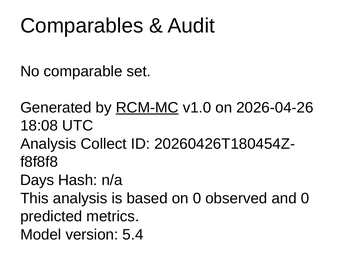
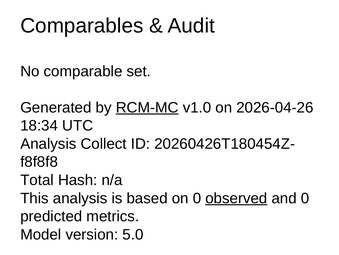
18:08: 18:08 -> 18:34 (39, 125)
Days: Days -> Total (37, 180)
observed underline: none -> present (236, 198)
5.4: 5.4 -> 5.0 (133, 234)
